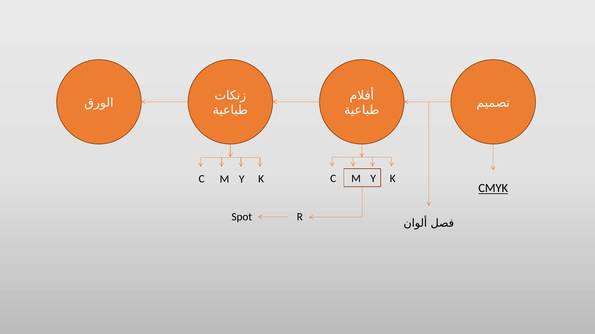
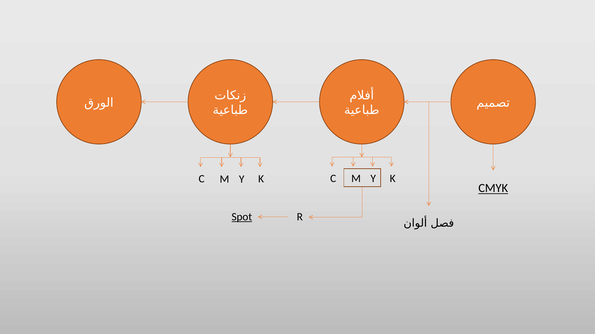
Spot underline: none -> present (242, 217)
